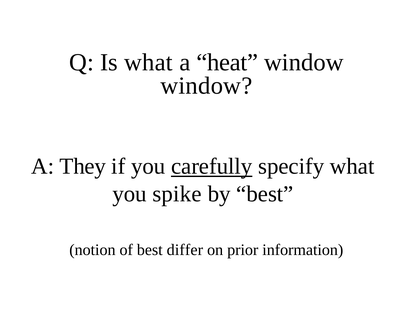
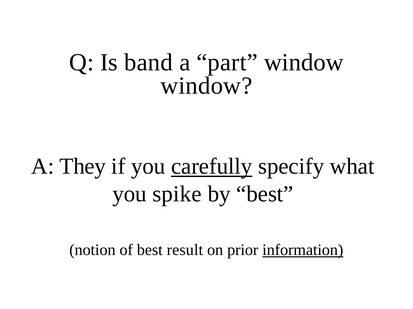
Is what: what -> band (149, 62)
heat: heat -> part (227, 62)
differ: differ -> result (185, 251)
information underline: none -> present (303, 251)
